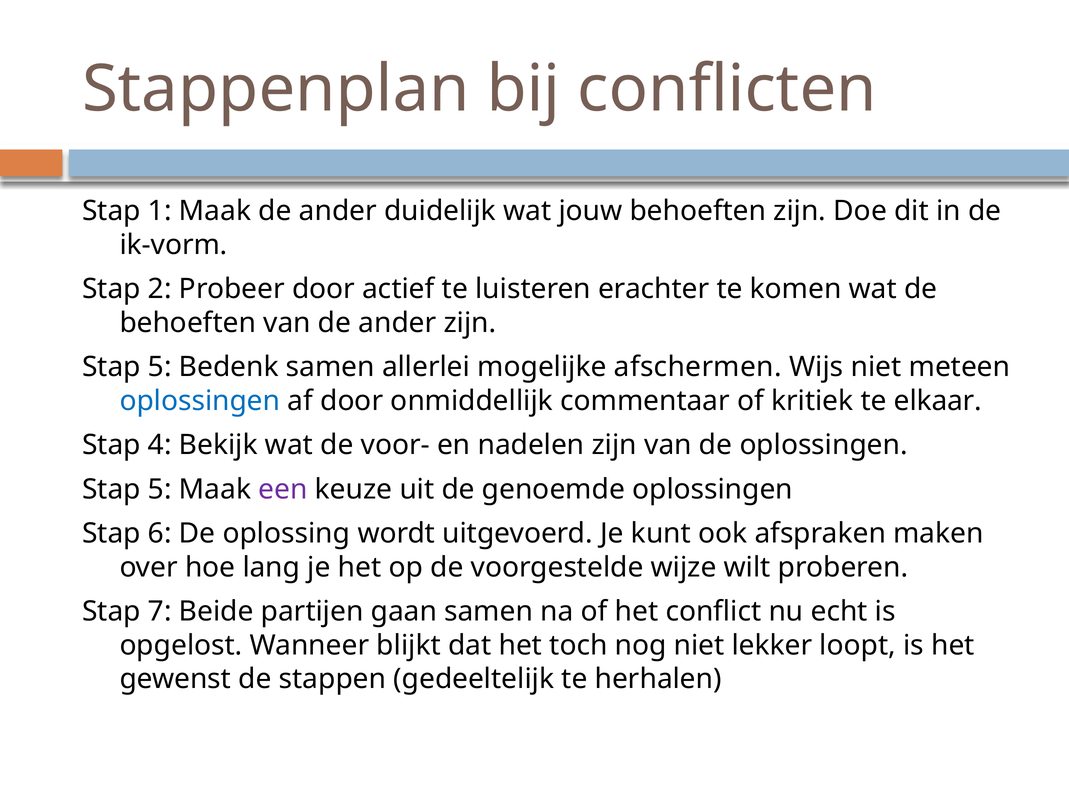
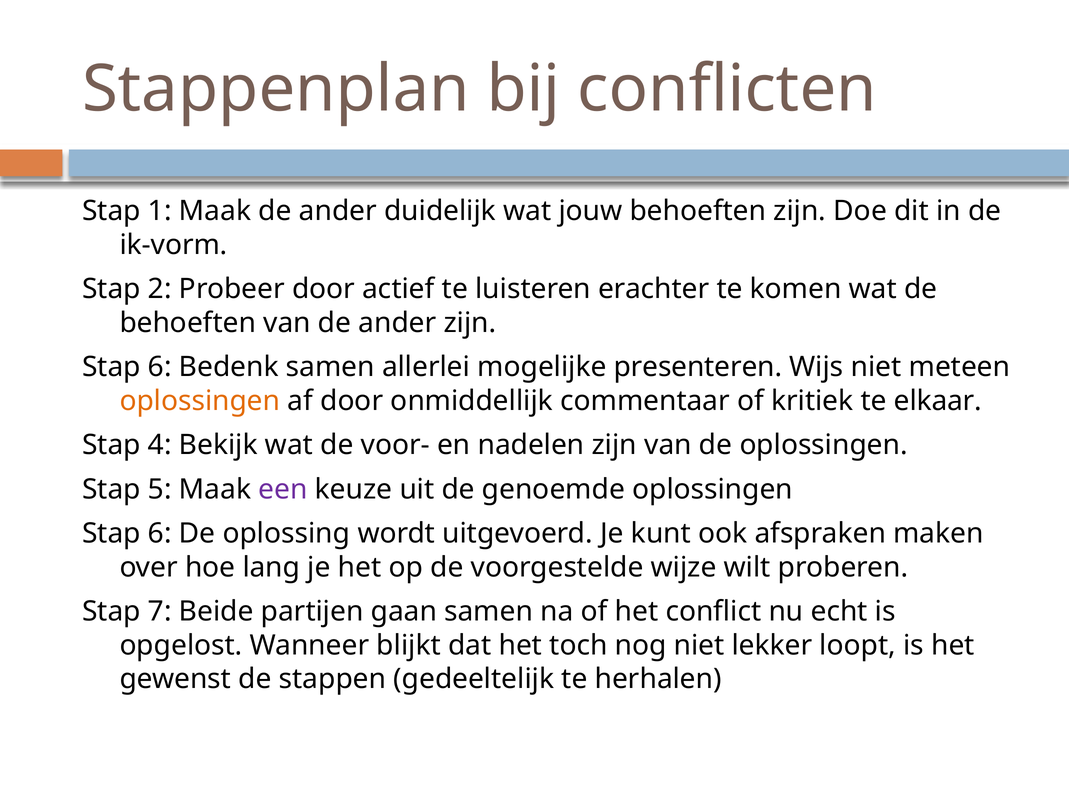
5: 5 -> 6 (160, 367)
afschermen: afschermen -> presenteren (698, 367)
oplossingen colour: blue -> orange (200, 401)
